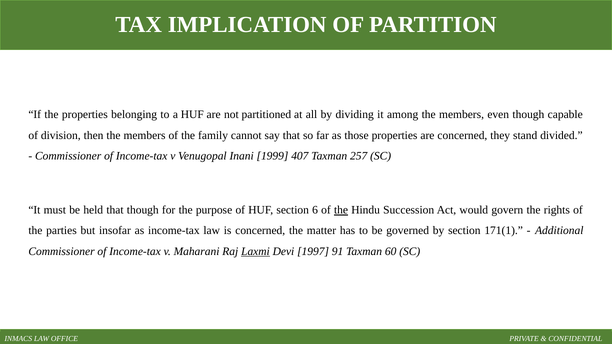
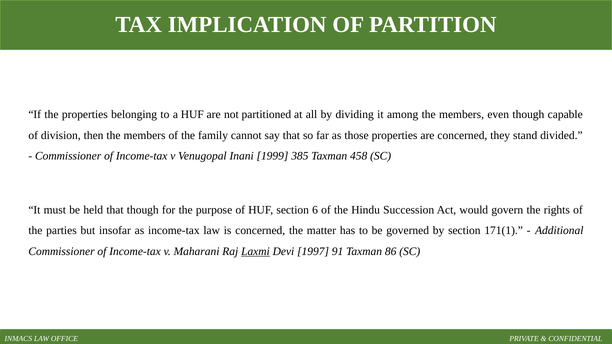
407: 407 -> 385 (300, 156)
257: 257 -> 458 (359, 156)
the underline: present -> none (341, 210)
60: 60 -> 86 (391, 251)
